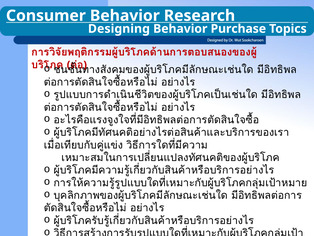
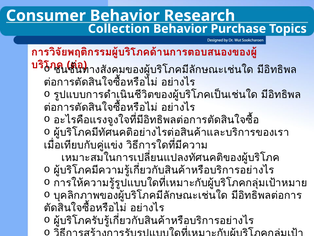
Designing: Designing -> Collection (119, 29)
